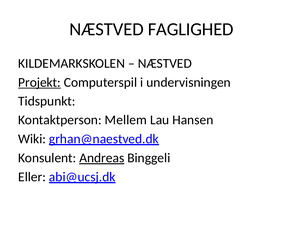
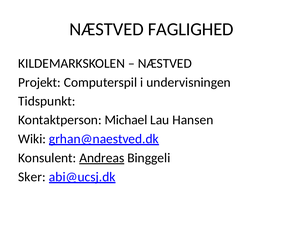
Projekt underline: present -> none (39, 82)
Mellem: Mellem -> Michael (126, 120)
Eller: Eller -> Sker (32, 177)
